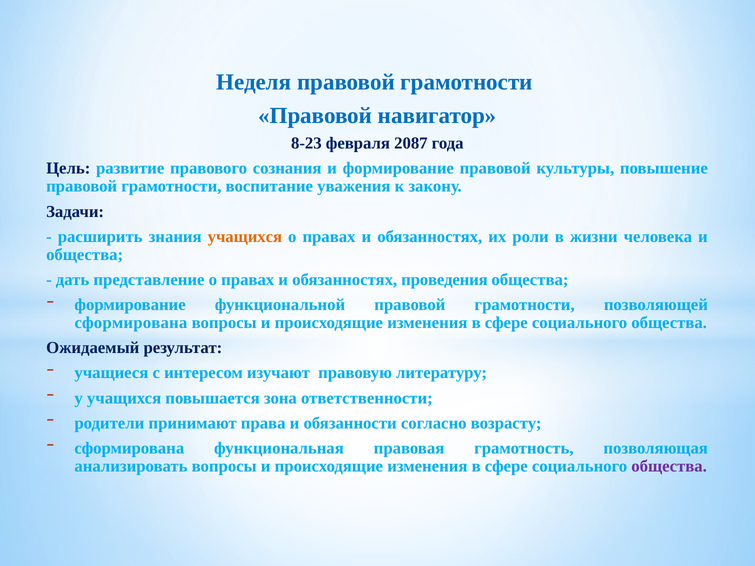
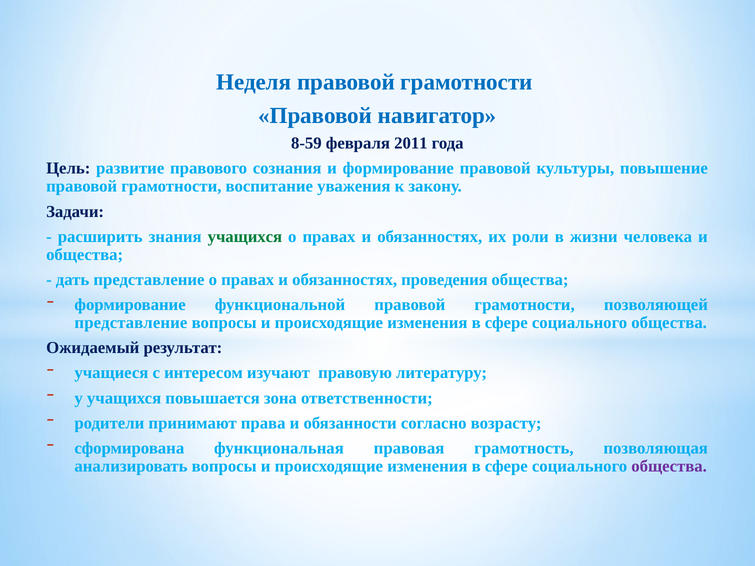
8-23: 8-23 -> 8-59 (306, 143)
2087: 2087 -> 2011 (411, 143)
учащихся colour: orange -> green (245, 237)
сформирована: сформирована -> представление (131, 323)
